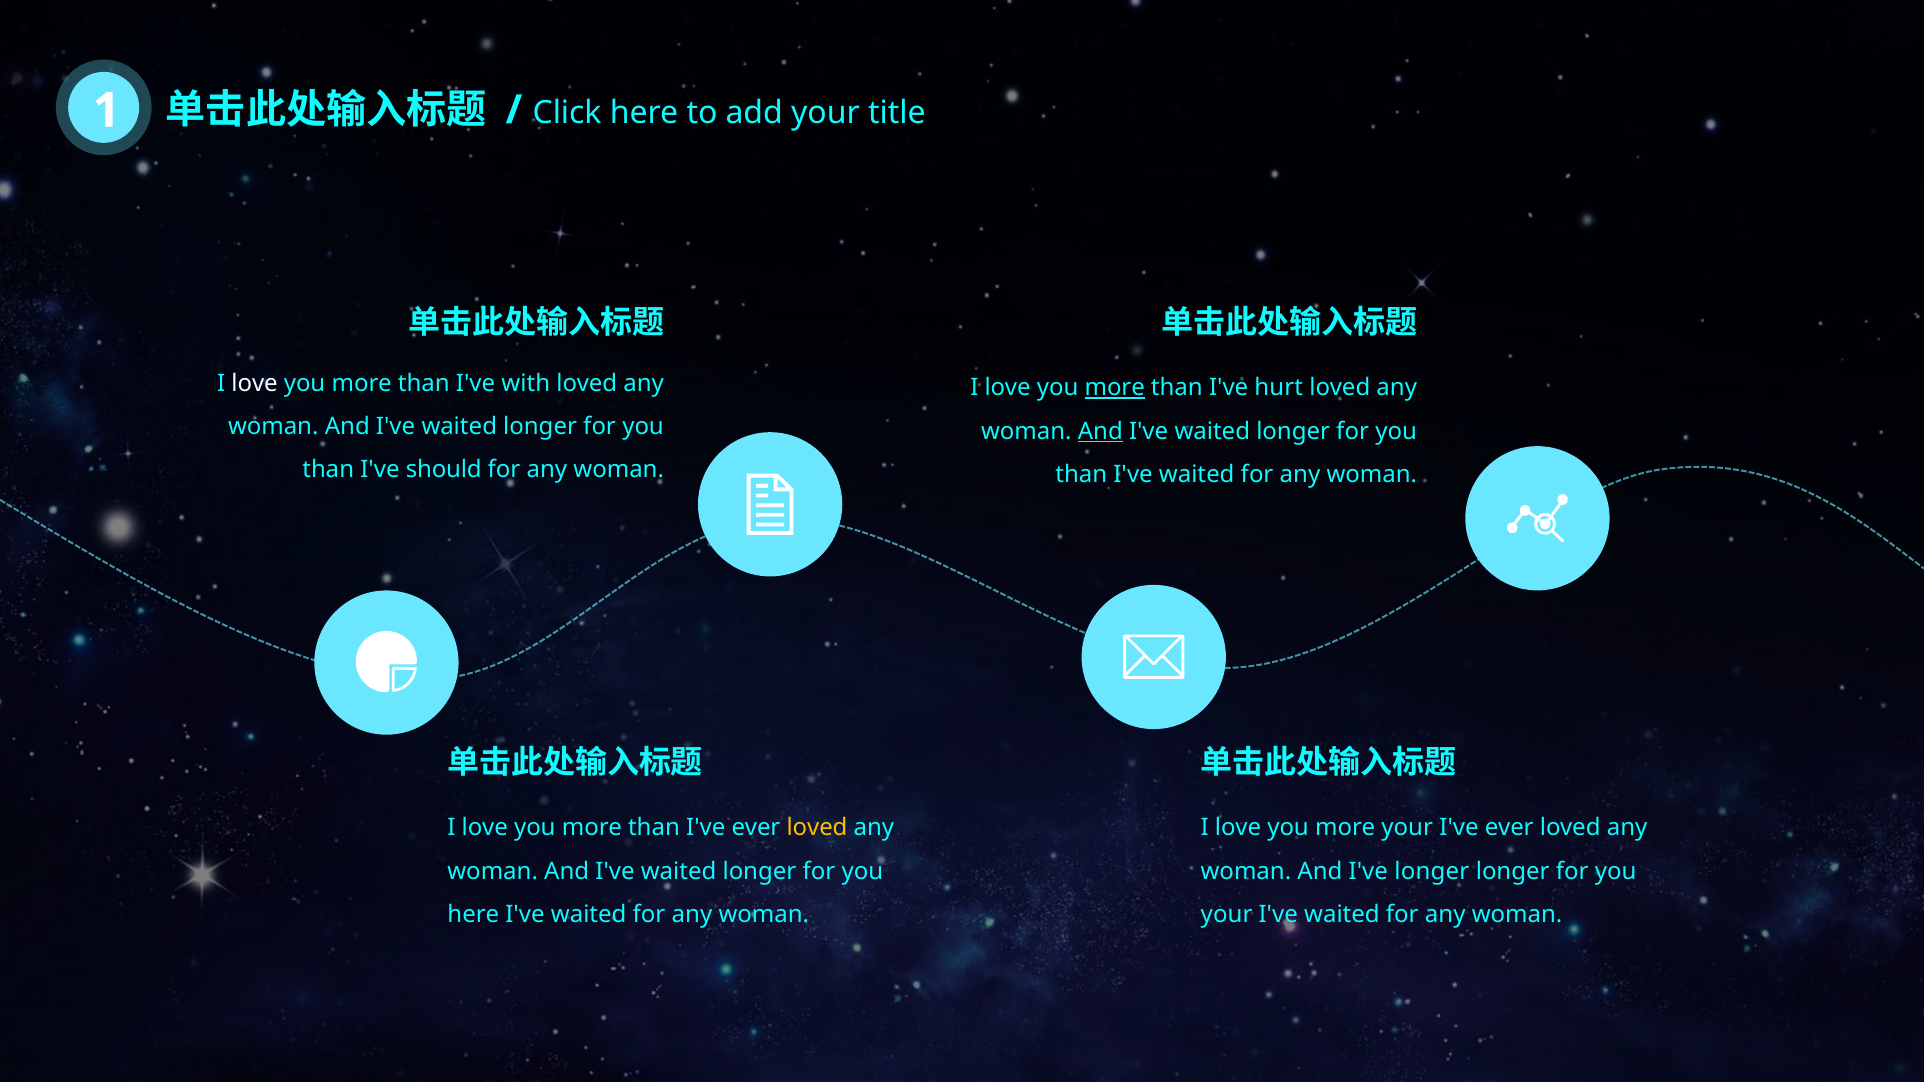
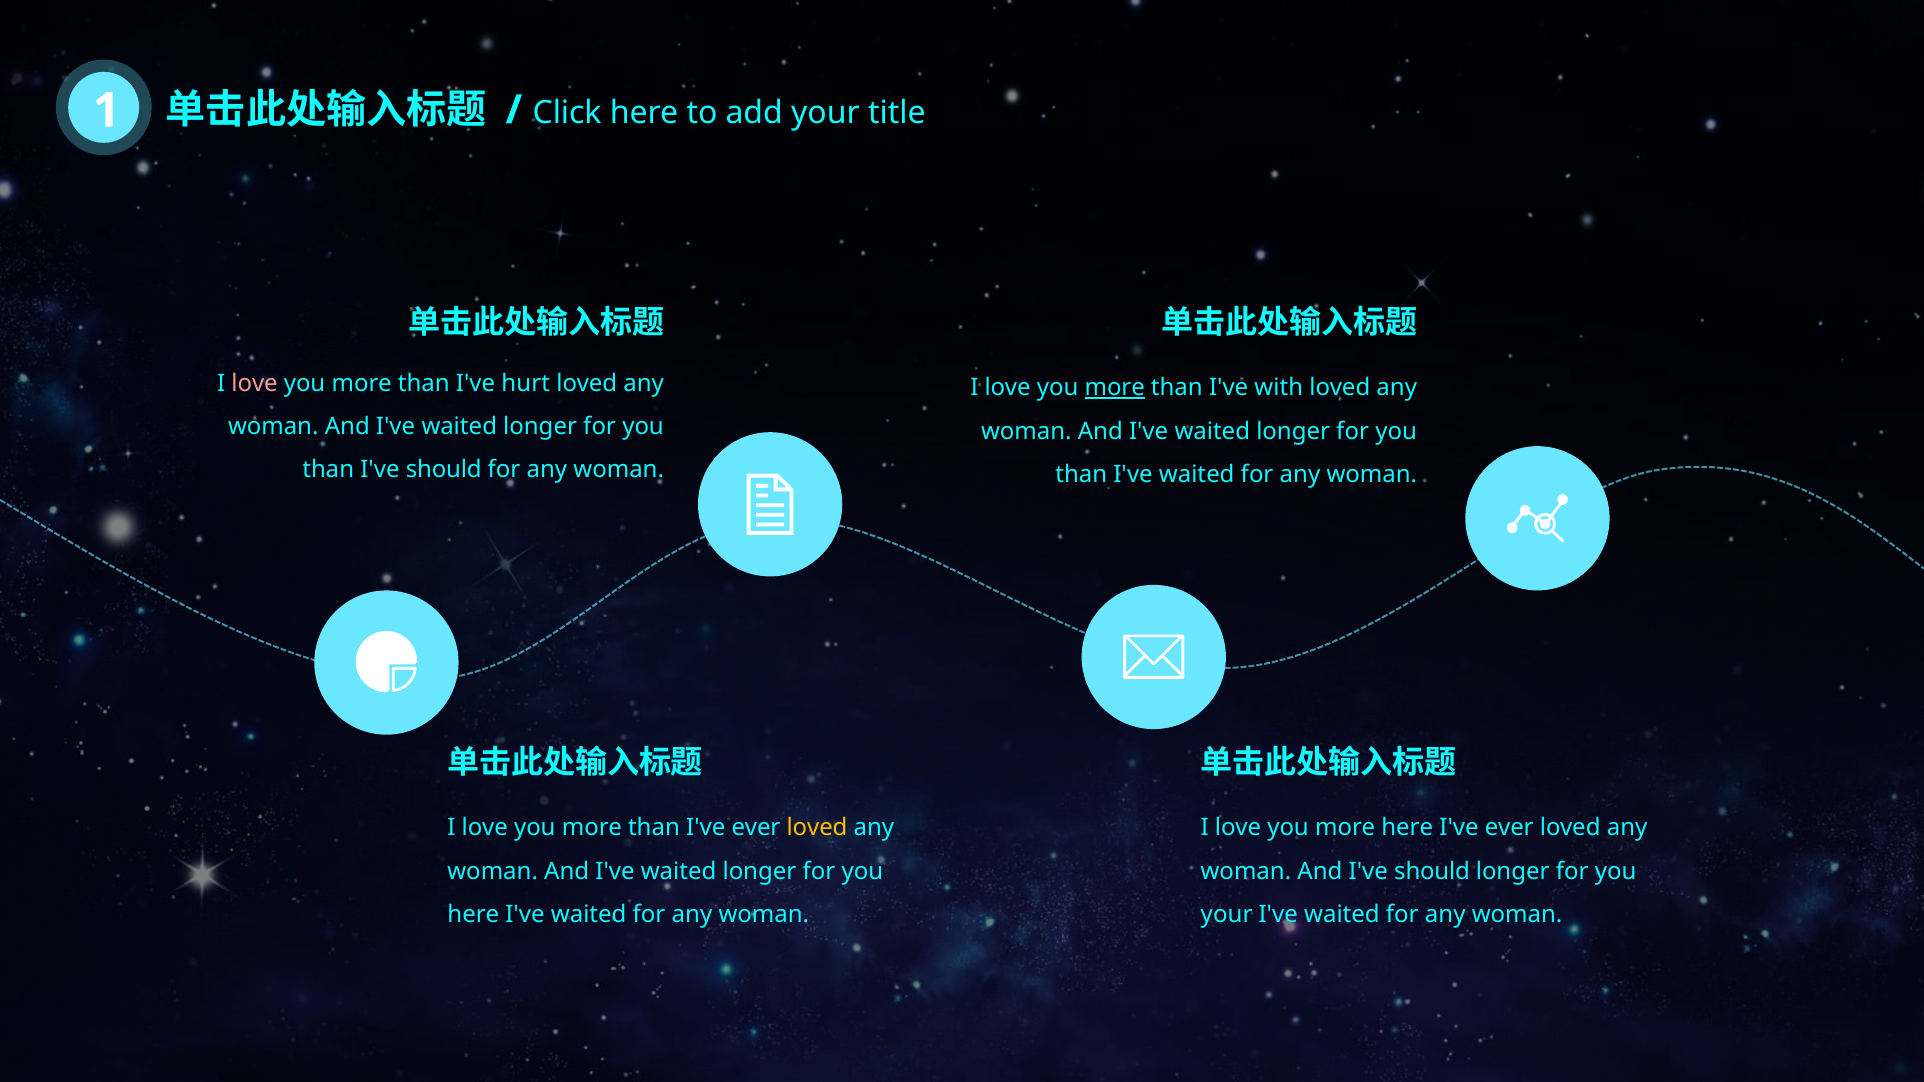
love colour: white -> pink (255, 383)
with: with -> hurt (526, 383)
hurt: hurt -> with (1279, 388)
And underline: present -> none (1100, 431)
more your: your -> here (1407, 828)
And I've longer: longer -> should (1432, 871)
